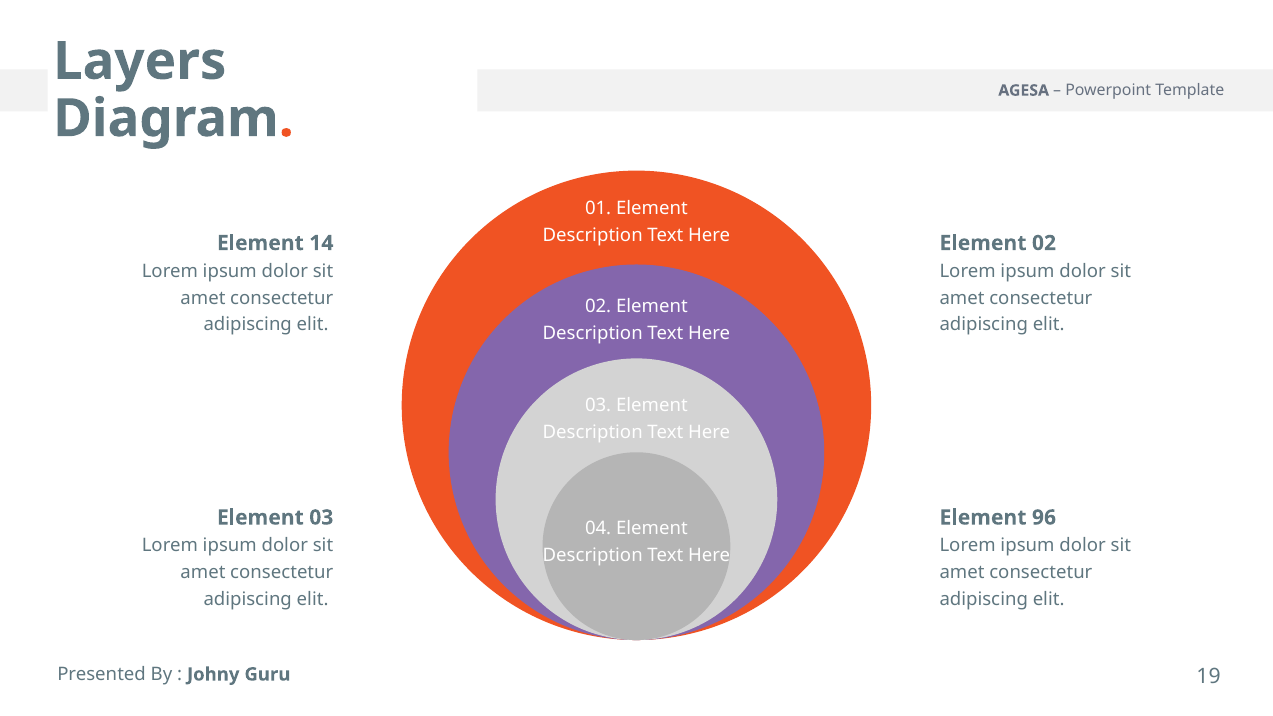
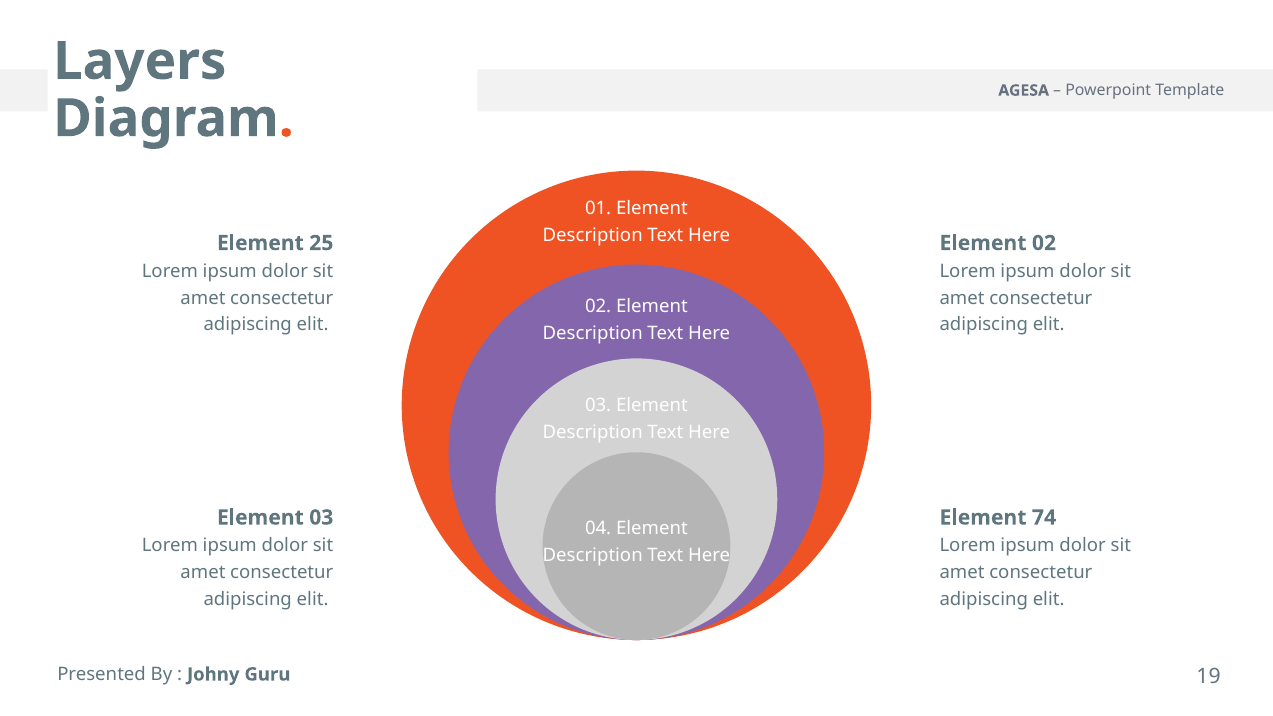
14: 14 -> 25 (321, 243)
96: 96 -> 74 (1044, 518)
